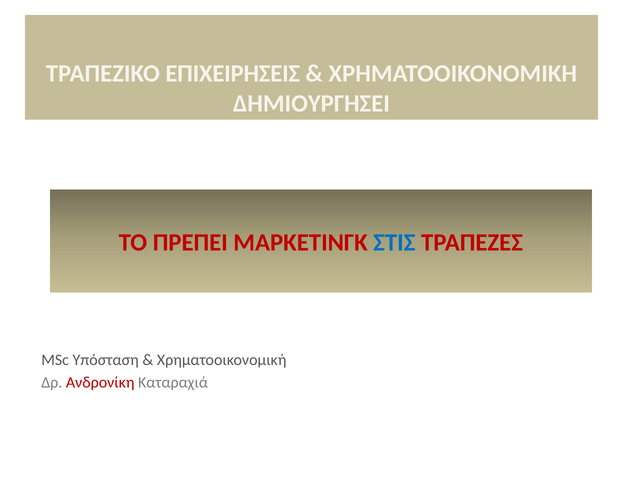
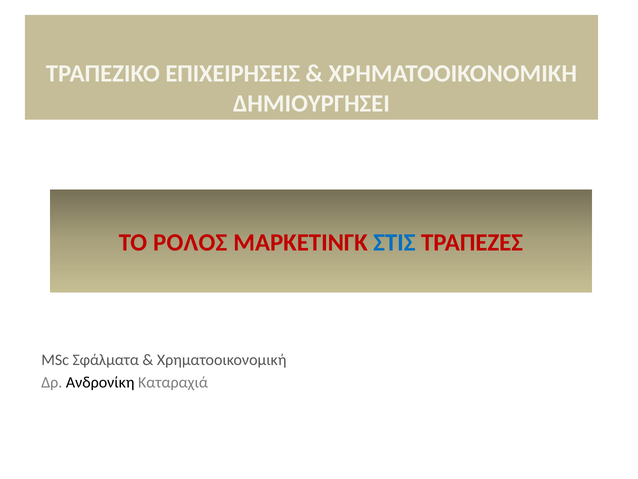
ΠΡΕΠΕΙ: ΠΡΕΠΕΙ -> ΡΟΛΟΣ (190, 242)
Υπόσταση: Υπόσταση -> Σφάλματα (106, 360)
Ανδρονίκη colour: red -> black (100, 382)
